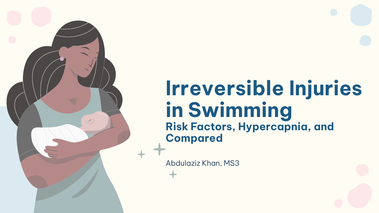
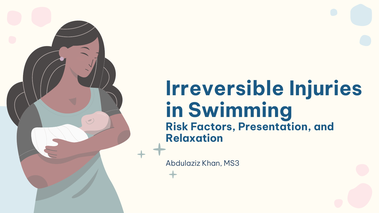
Hypercapnia: Hypercapnia -> Presentation (275, 127)
Compared: Compared -> Relaxation (194, 138)
